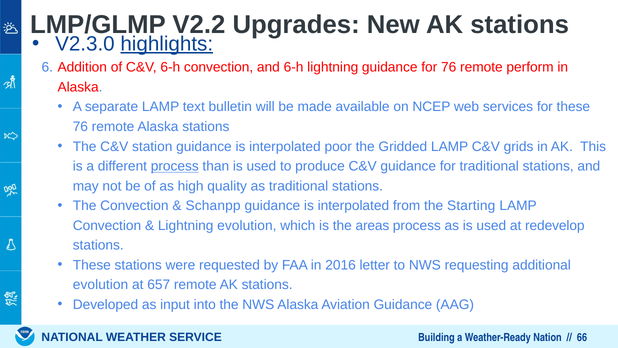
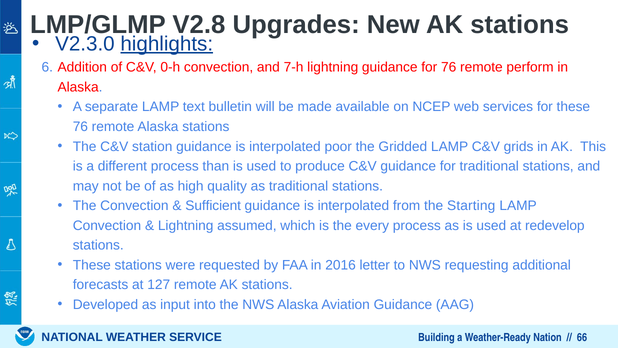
V2.2: V2.2 -> V2.8 (199, 25)
C&V 6-h: 6-h -> 0-h (170, 67)
and 6-h: 6-h -> 7-h (294, 67)
process underline: present -> none (175, 166)
Schanpp: Schanpp -> Sufficient (213, 206)
Lightning evolution: evolution -> assumed (247, 225)
areas: areas -> every (372, 225)
evolution: evolution -> forecasts (101, 285)
657: 657 -> 127 (159, 285)
